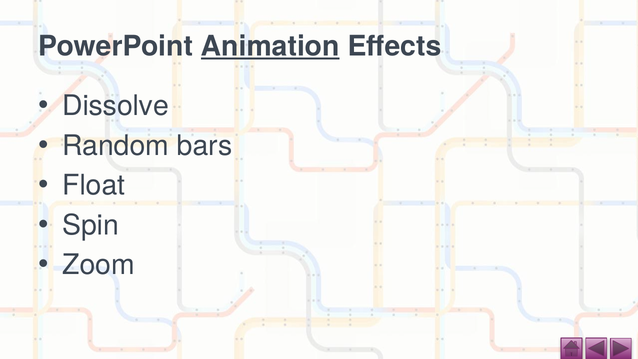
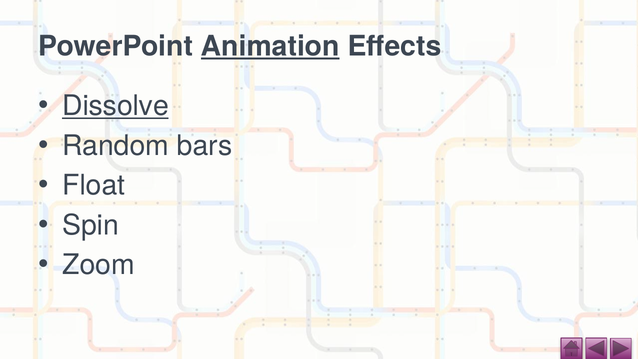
Dissolve underline: none -> present (116, 106)
